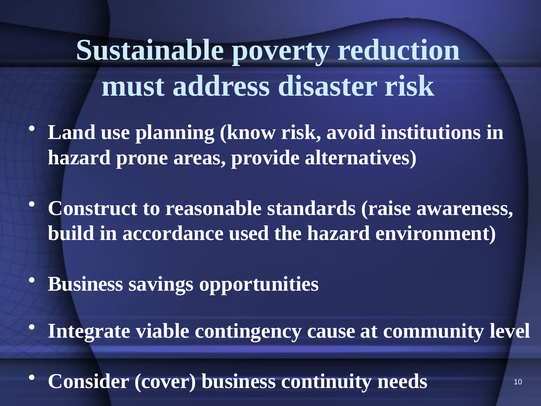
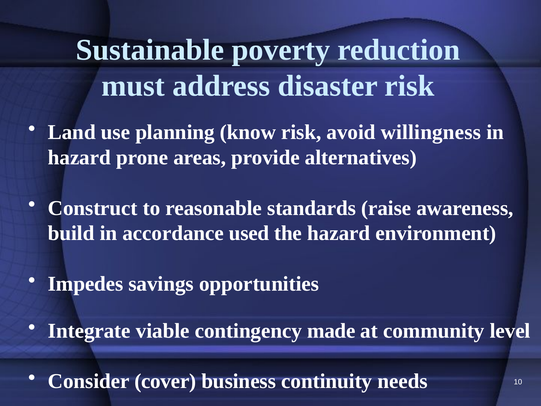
institutions: institutions -> willingness (431, 132)
Business: Business -> Impedes (86, 284)
cause: cause -> made (331, 331)
